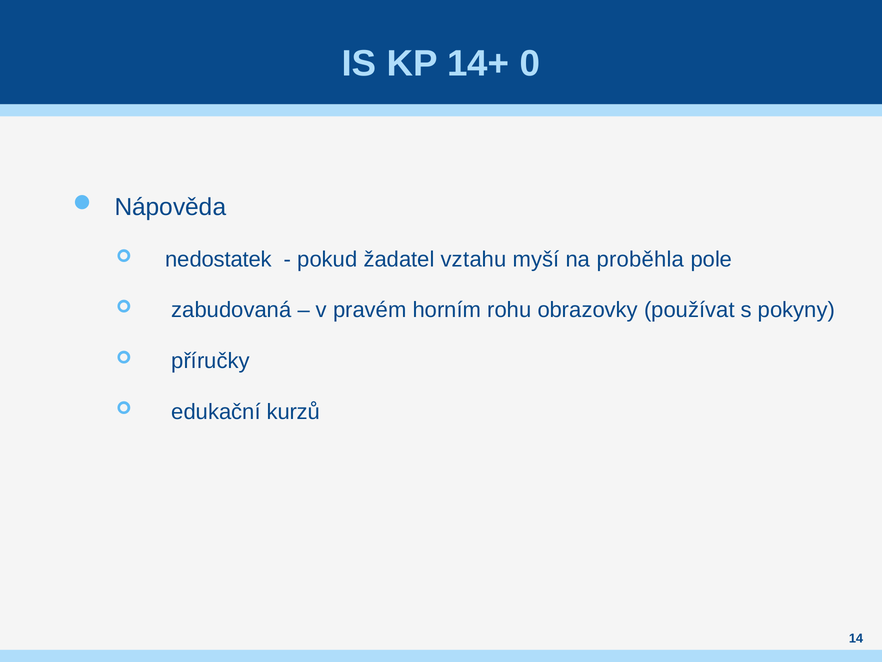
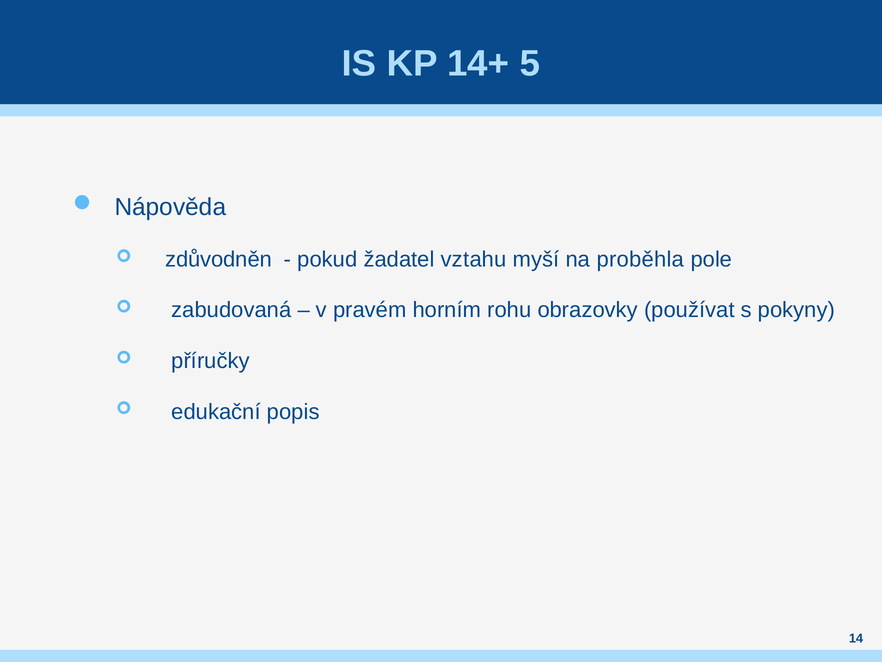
0: 0 -> 5 (530, 64)
nedostatek: nedostatek -> zdůvodněn (219, 259)
kurzů: kurzů -> popis (293, 411)
